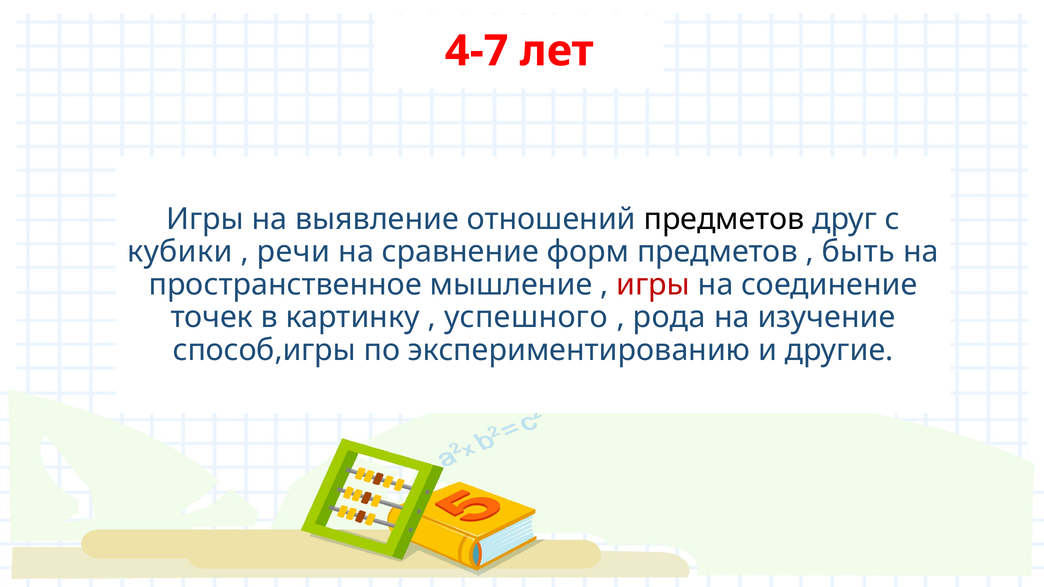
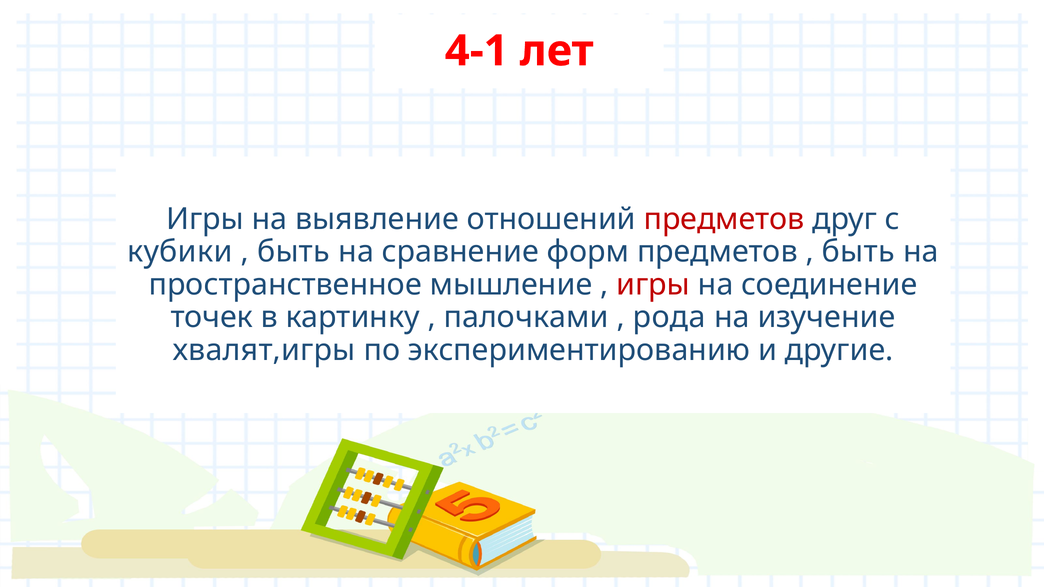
4-7: 4-7 -> 4-1 (477, 51)
предметов colour: black -> red (724, 219)
речи: речи -> быть (294, 252)
успешного: успешного -> палочками (526, 318)
способ,игры: способ,игры -> хвалят,игры (264, 350)
